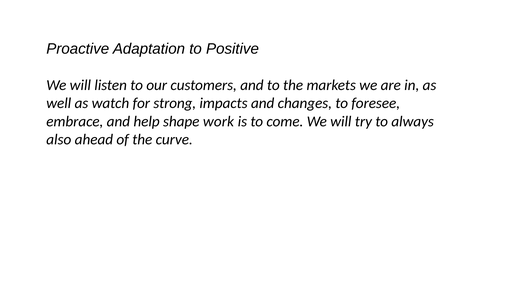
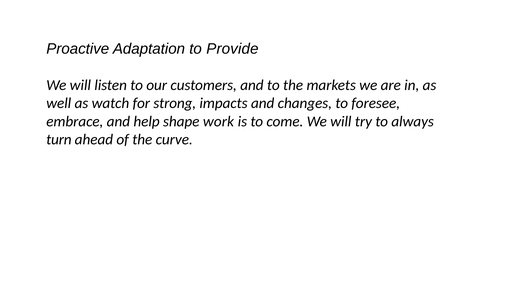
Positive: Positive -> Provide (232, 49)
also: also -> turn (59, 140)
